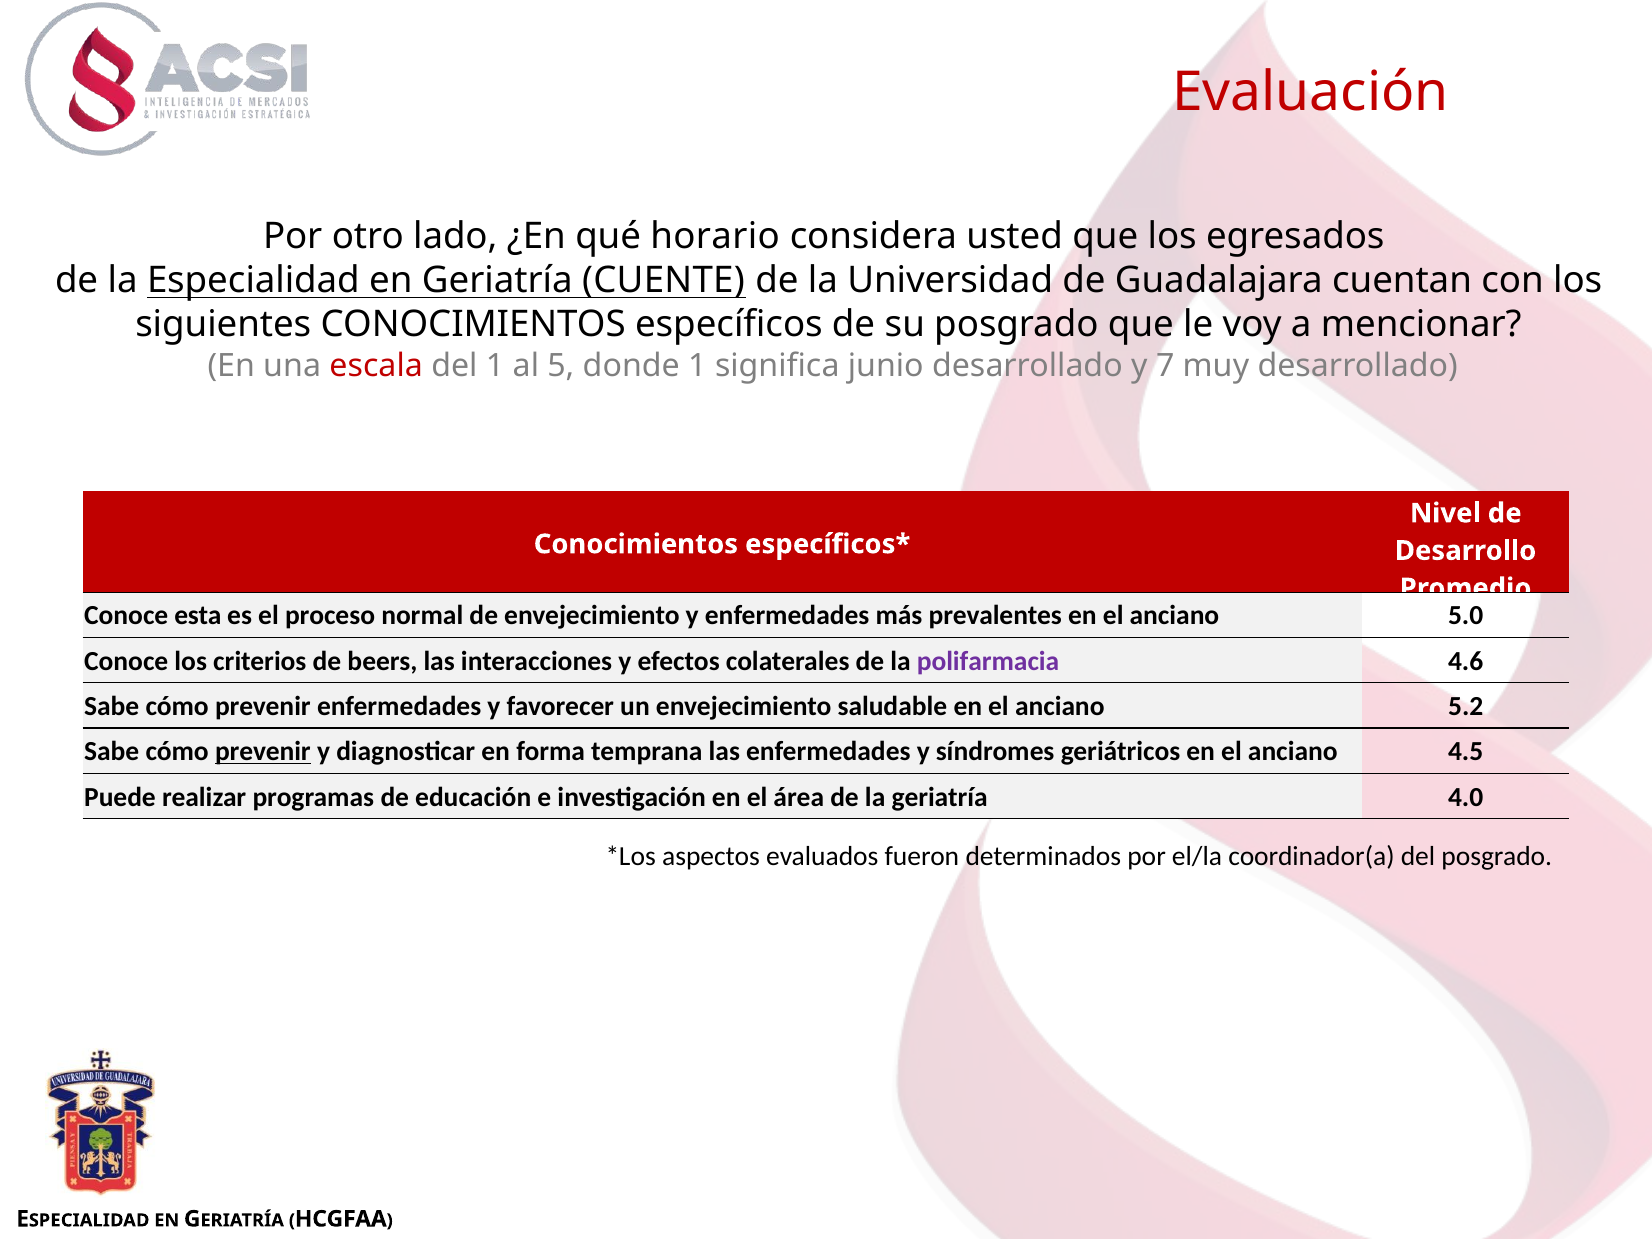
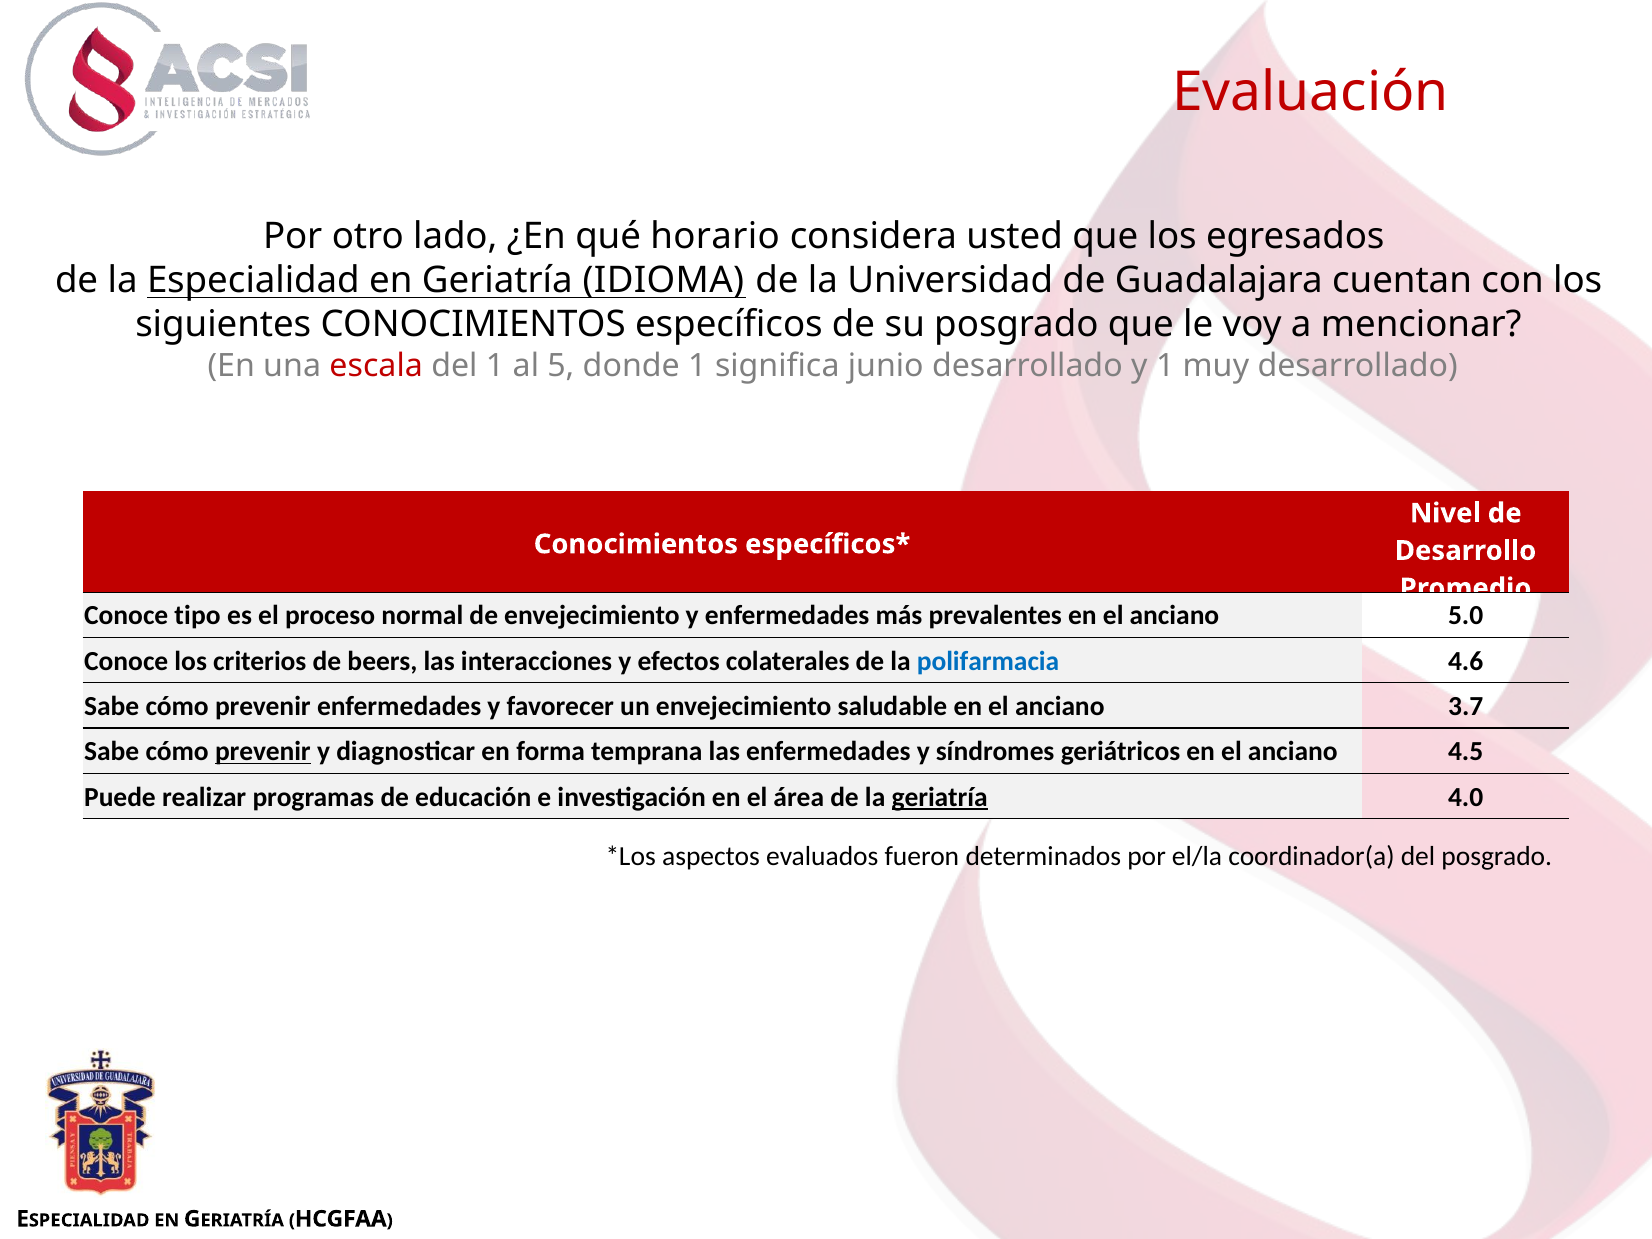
CUENTE: CUENTE -> IDIOMA (663, 281)
y 7: 7 -> 1 (1165, 366)
esta: esta -> tipo (198, 616)
polifarmacia colour: purple -> blue (988, 661)
5.2: 5.2 -> 3.7 (1466, 706)
geriatría underline: none -> present (940, 797)
